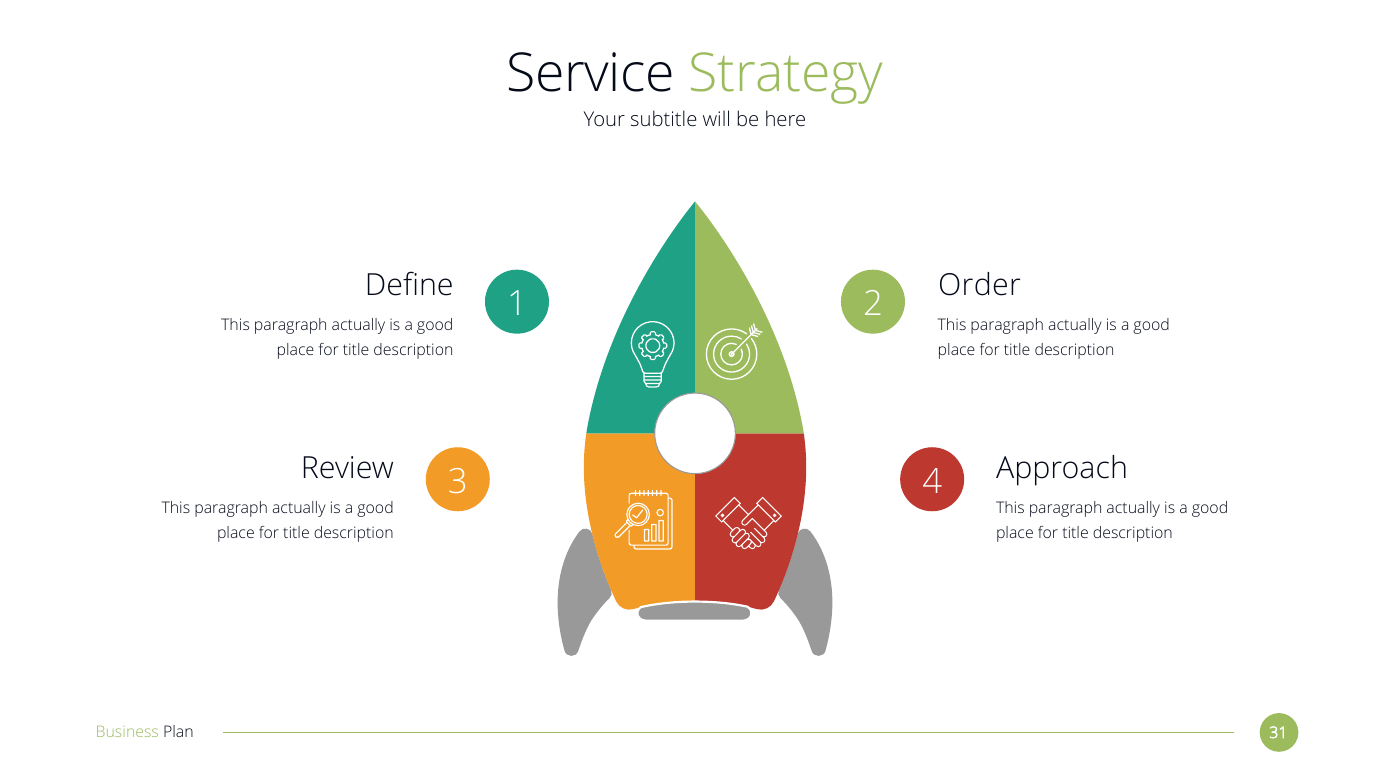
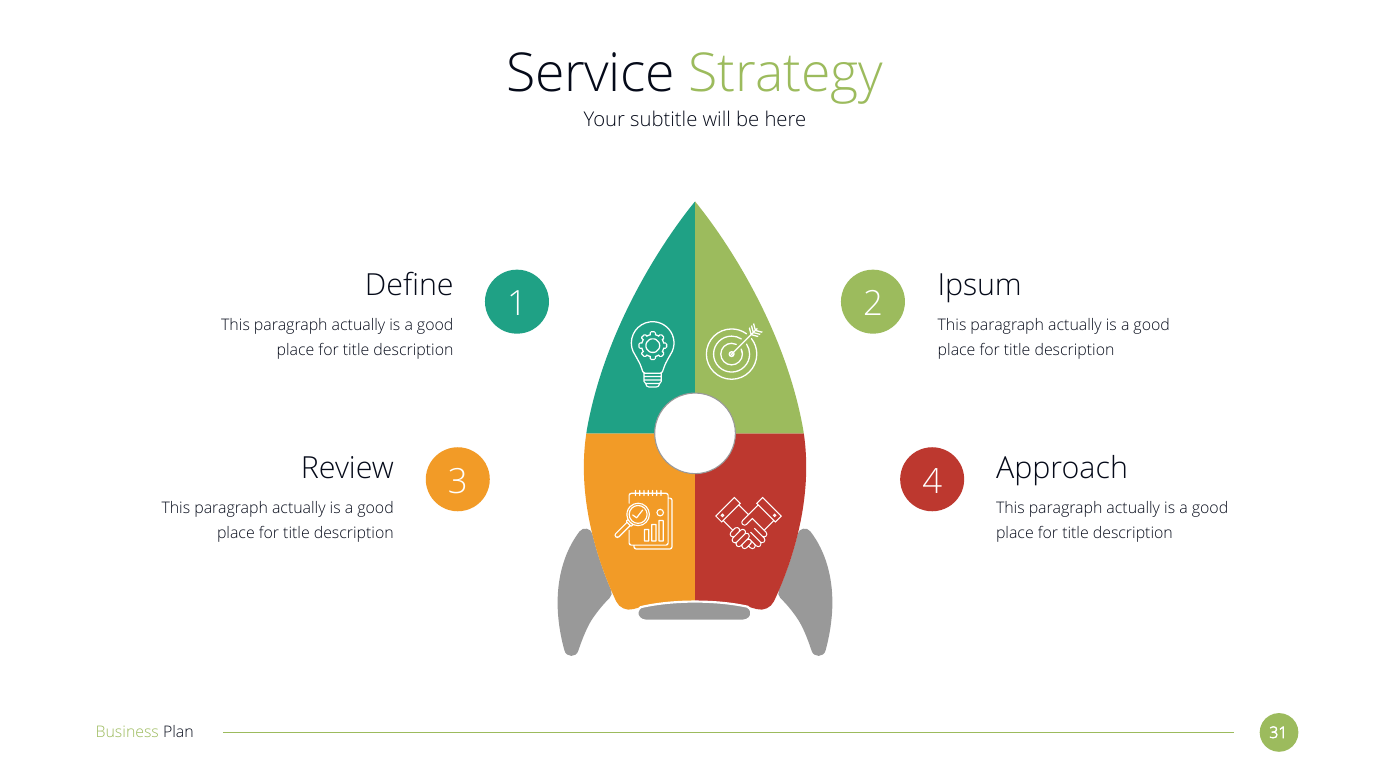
Order: Order -> Ipsum (980, 285)
